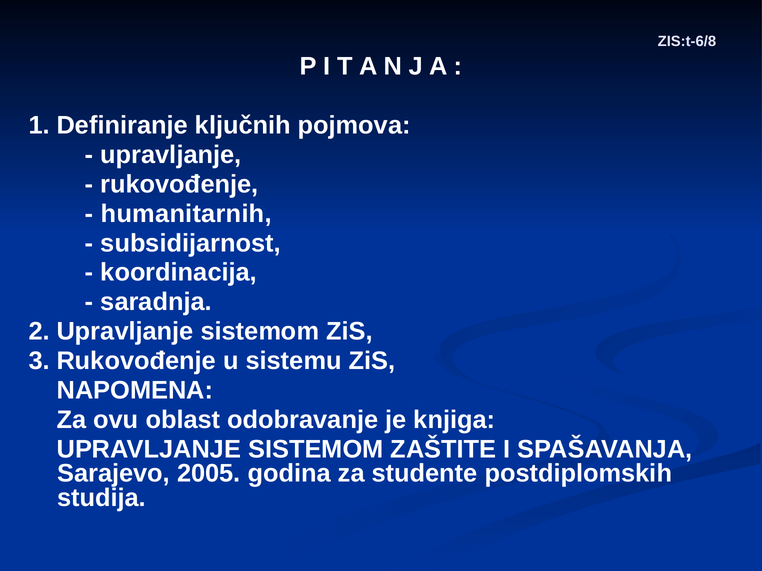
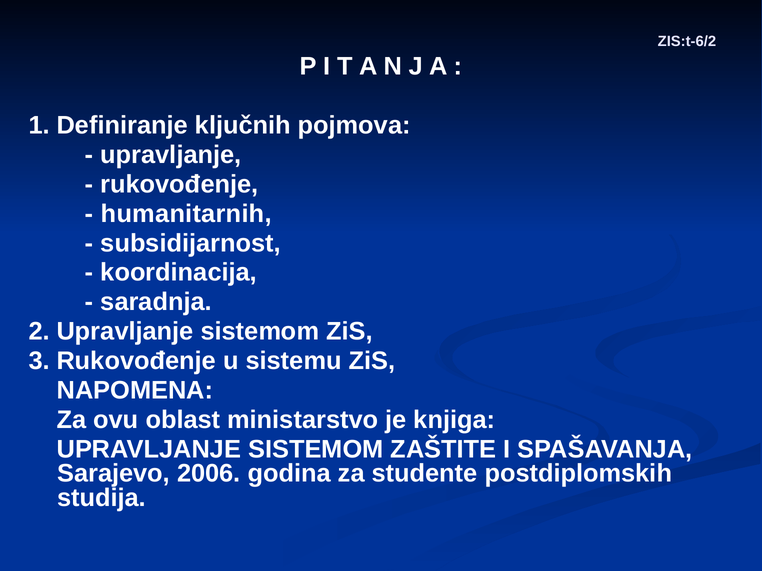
ZIS:t-6/8: ZIS:t-6/8 -> ZIS:t-6/2 (687, 41)
odobravanje: odobravanje -> ministarstvo (303, 420)
2005: 2005 -> 2006 (209, 474)
